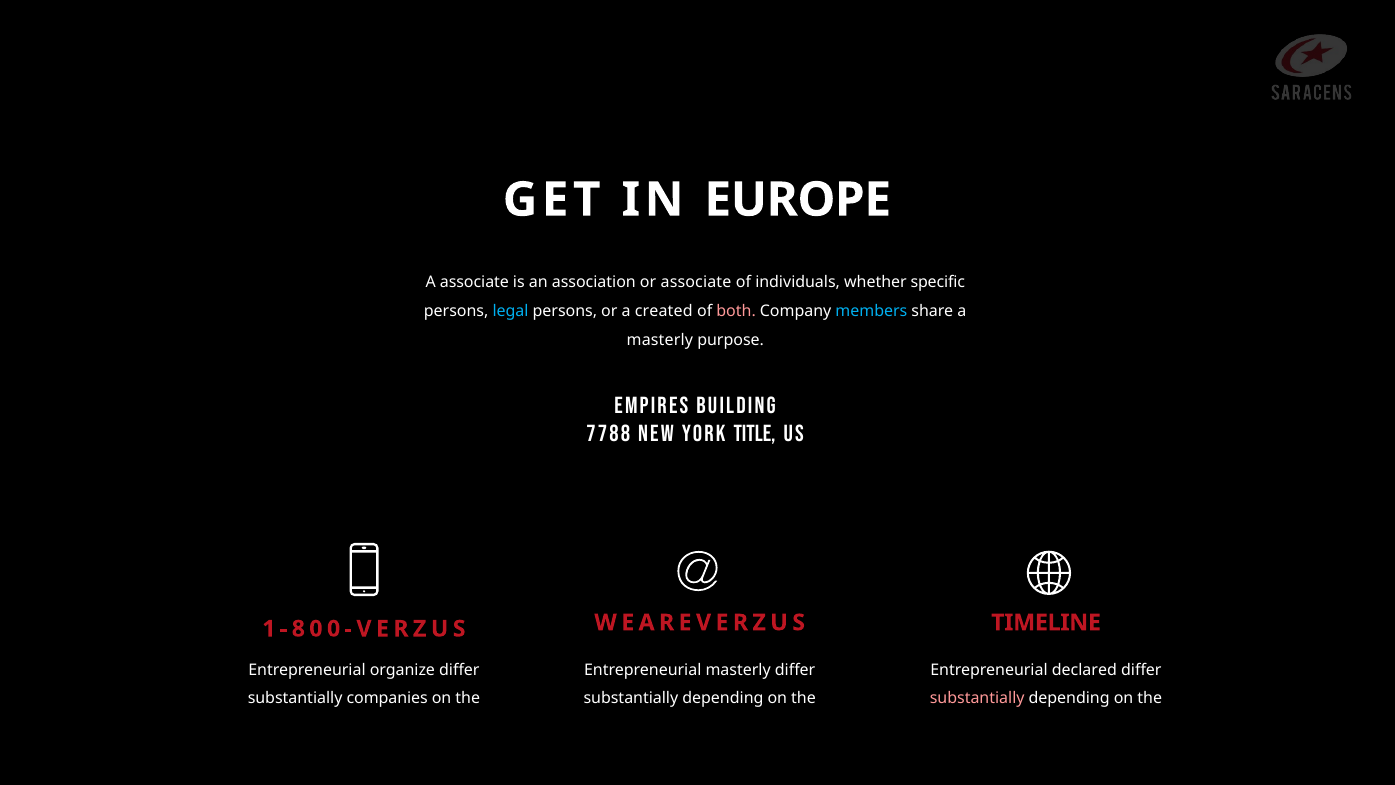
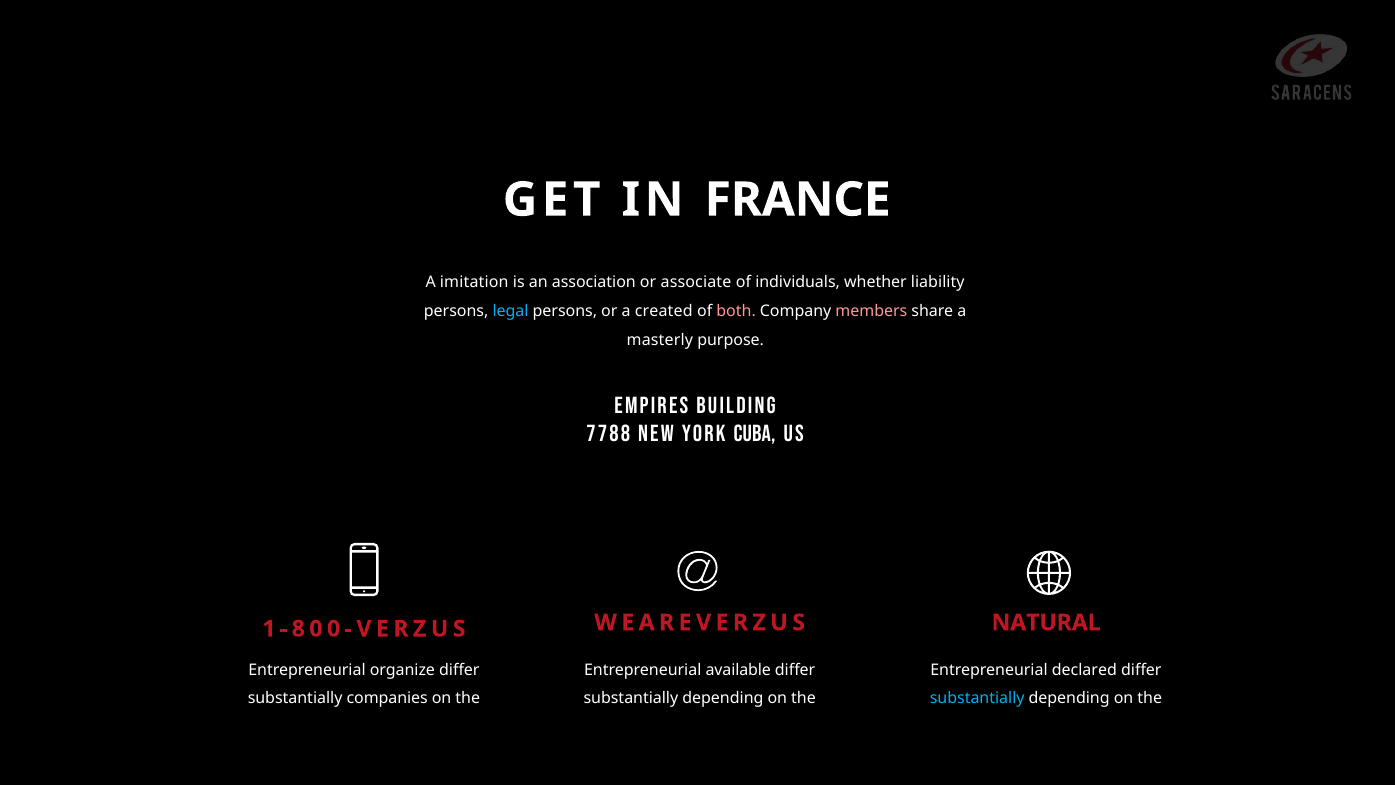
EUROPE: EUROPE -> FRANCE (798, 200)
A associate: associate -> imitation (474, 283)
specific: specific -> liability (938, 283)
members colour: light blue -> pink (871, 311)
TITLE: TITLE -> CUBA (754, 434)
TIMELINE: TIMELINE -> NATURAL (1046, 623)
Entrepreneurial masterly: masterly -> available (738, 670)
substantially colour: pink -> light blue (977, 698)
